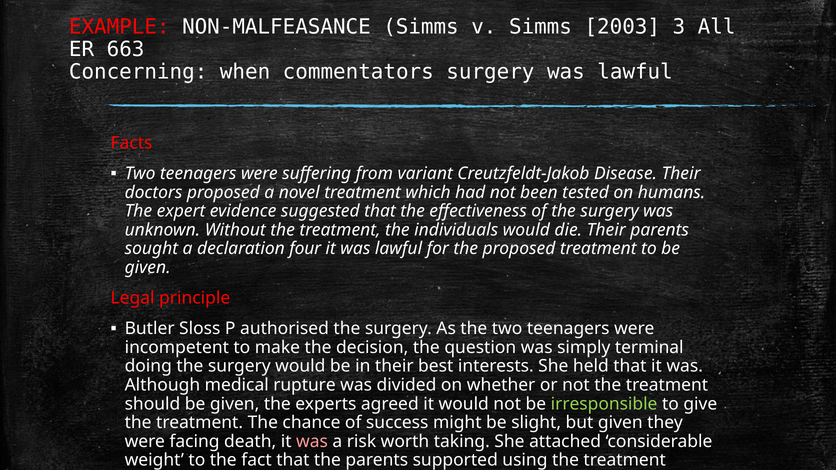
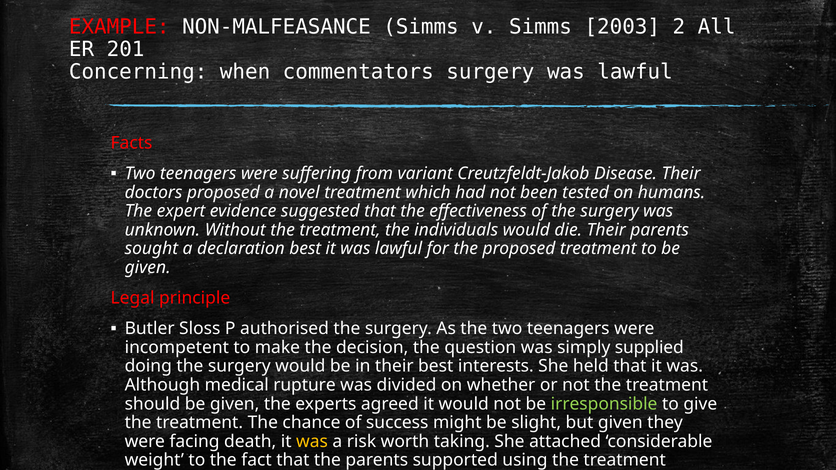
3: 3 -> 2 (679, 27)
663: 663 -> 201 (126, 50)
declaration four: four -> best (305, 249)
terminal: terminal -> supplied (649, 348)
was colour: pink -> yellow (312, 442)
